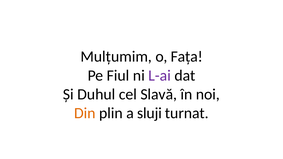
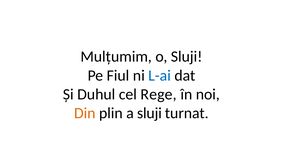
o Fața: Fața -> Sluji (187, 57)
L-ai colour: purple -> blue (160, 76)
Slavă: Slavă -> Rege (159, 94)
